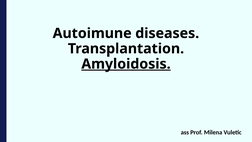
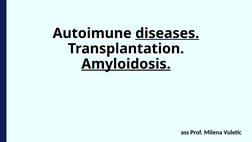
diseases underline: none -> present (167, 33)
